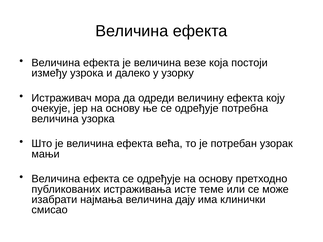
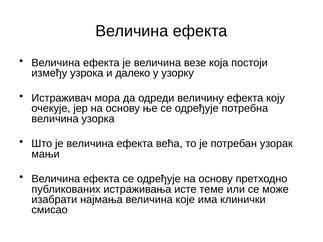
дају: дају -> које (185, 200)
